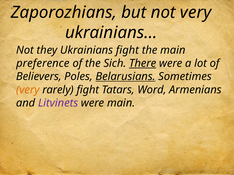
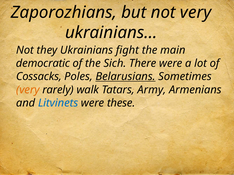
preference: preference -> democratic (43, 63)
There underline: present -> none (143, 63)
Believers: Believers -> Cossacks (39, 77)
rarely fight: fight -> walk (88, 90)
Word: Word -> Army (152, 90)
Litvinets colour: purple -> blue (58, 103)
were main: main -> these (121, 103)
